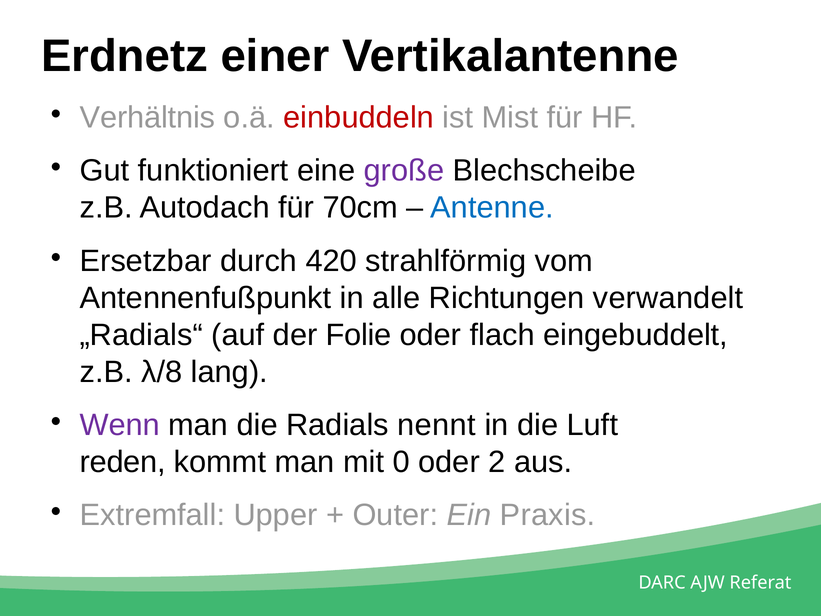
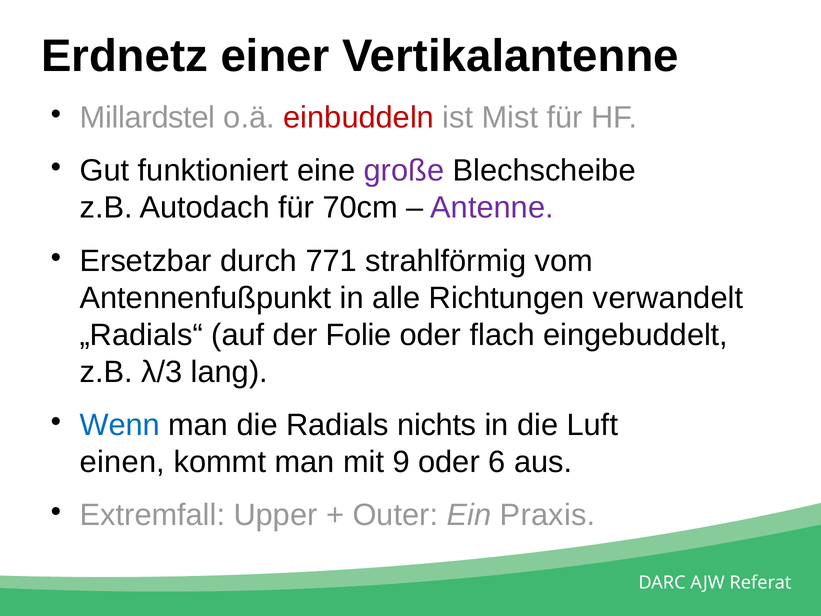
Verhältnis: Verhältnis -> Millardstel (148, 118)
Antenne colour: blue -> purple (492, 208)
420: 420 -> 771 (331, 261)
λ/8: λ/8 -> λ/3 (162, 372)
Wenn colour: purple -> blue (120, 425)
nennt: nennt -> nichts (437, 425)
reden: reden -> einen (122, 462)
0: 0 -> 9 (401, 462)
2: 2 -> 6 (497, 462)
